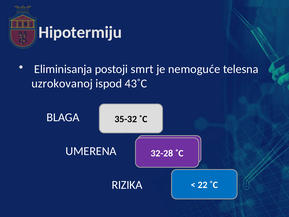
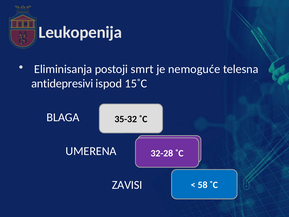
Hipotermiju: Hipotermiju -> Leukopenija (80, 32)
uzrokovanoj: uzrokovanoj -> antidepresivi (62, 83)
43˚C: 43˚C -> 15˚C (136, 83)
RIZIKA: RIZIKA -> ZAVISI (127, 185)
22: 22 -> 58 (203, 185)
